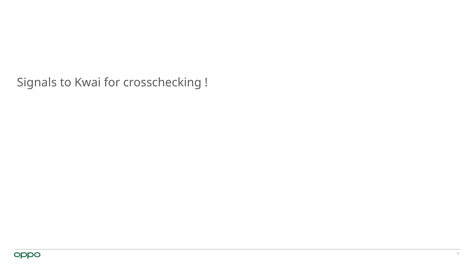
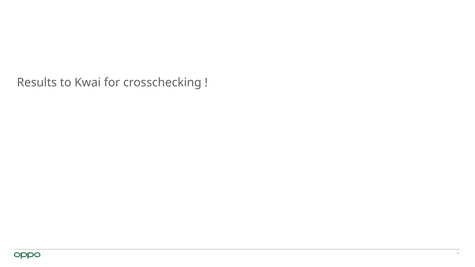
Signals: Signals -> Results (37, 83)
